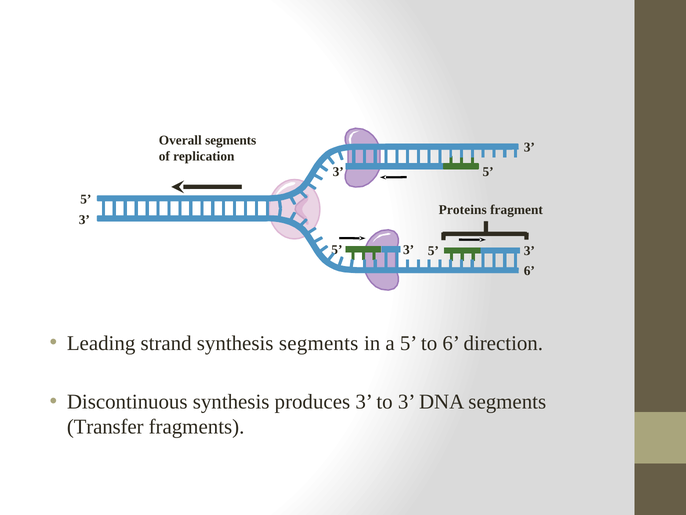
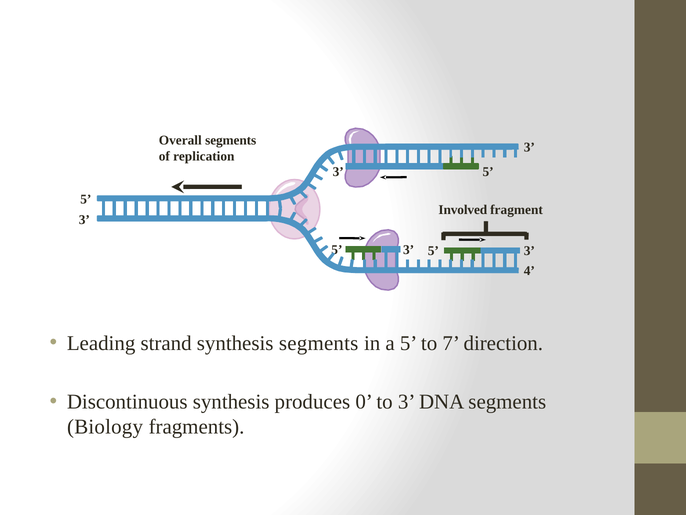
Proteins: Proteins -> Involved (463, 210)
6: 6 -> 4 (529, 271)
to 6: 6 -> 7 (451, 343)
produces 3: 3 -> 0 (364, 401)
Transfer: Transfer -> Biology (105, 427)
